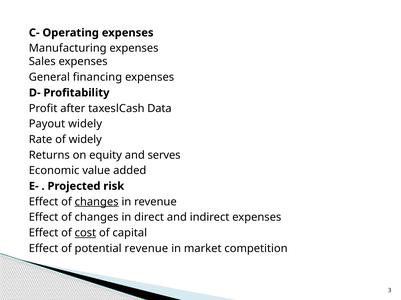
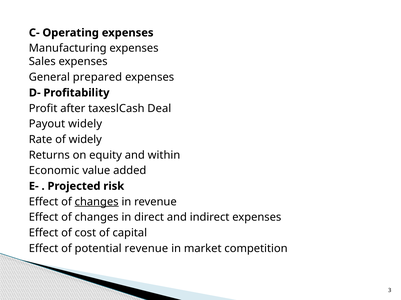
financing: financing -> prepared (97, 77)
Data: Data -> Deal (159, 109)
serves: serves -> within (164, 155)
cost underline: present -> none (85, 233)
